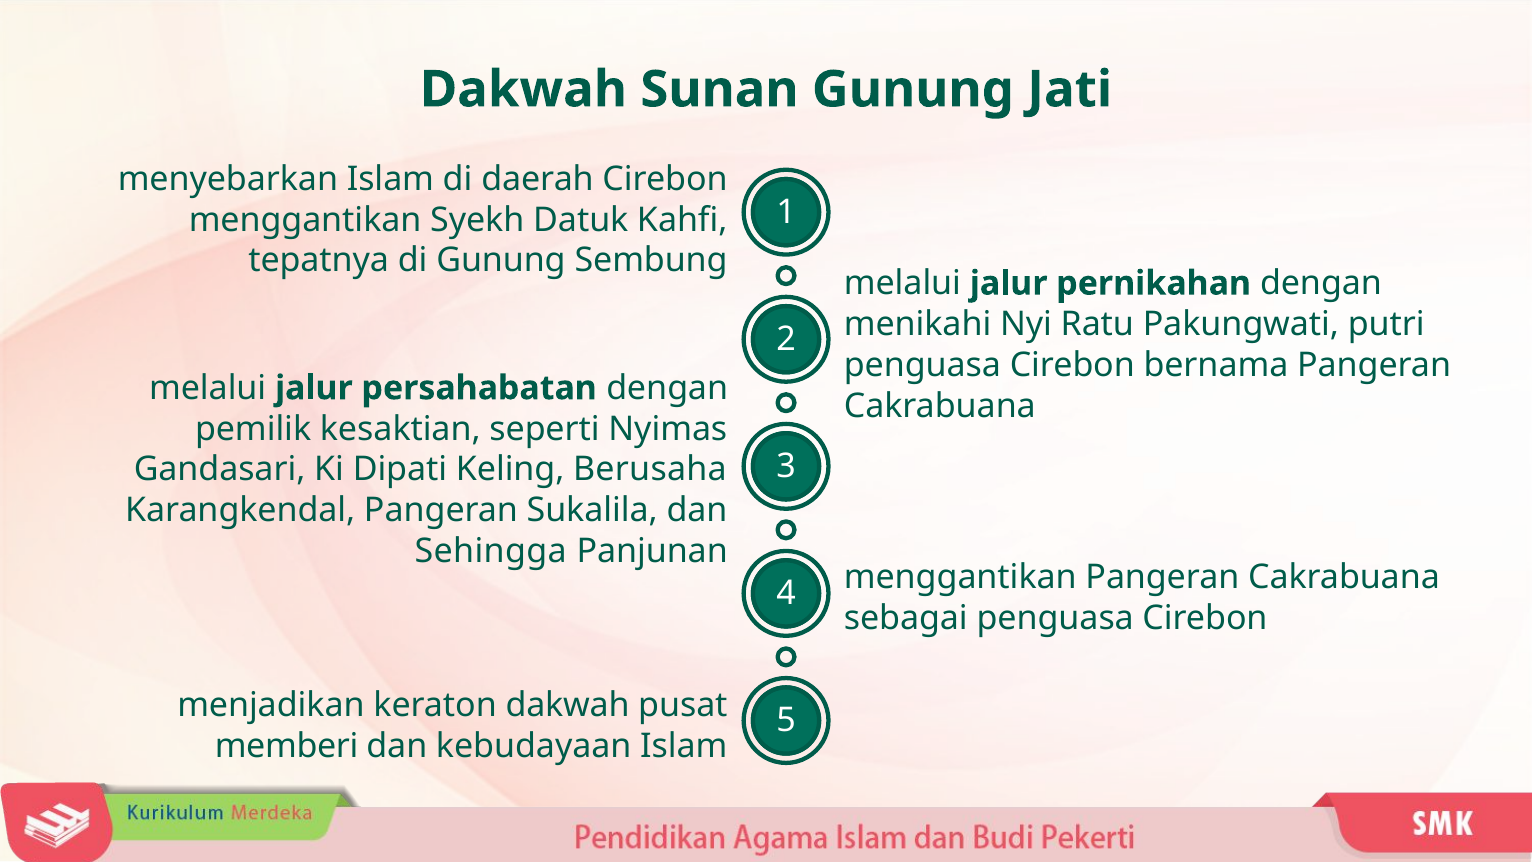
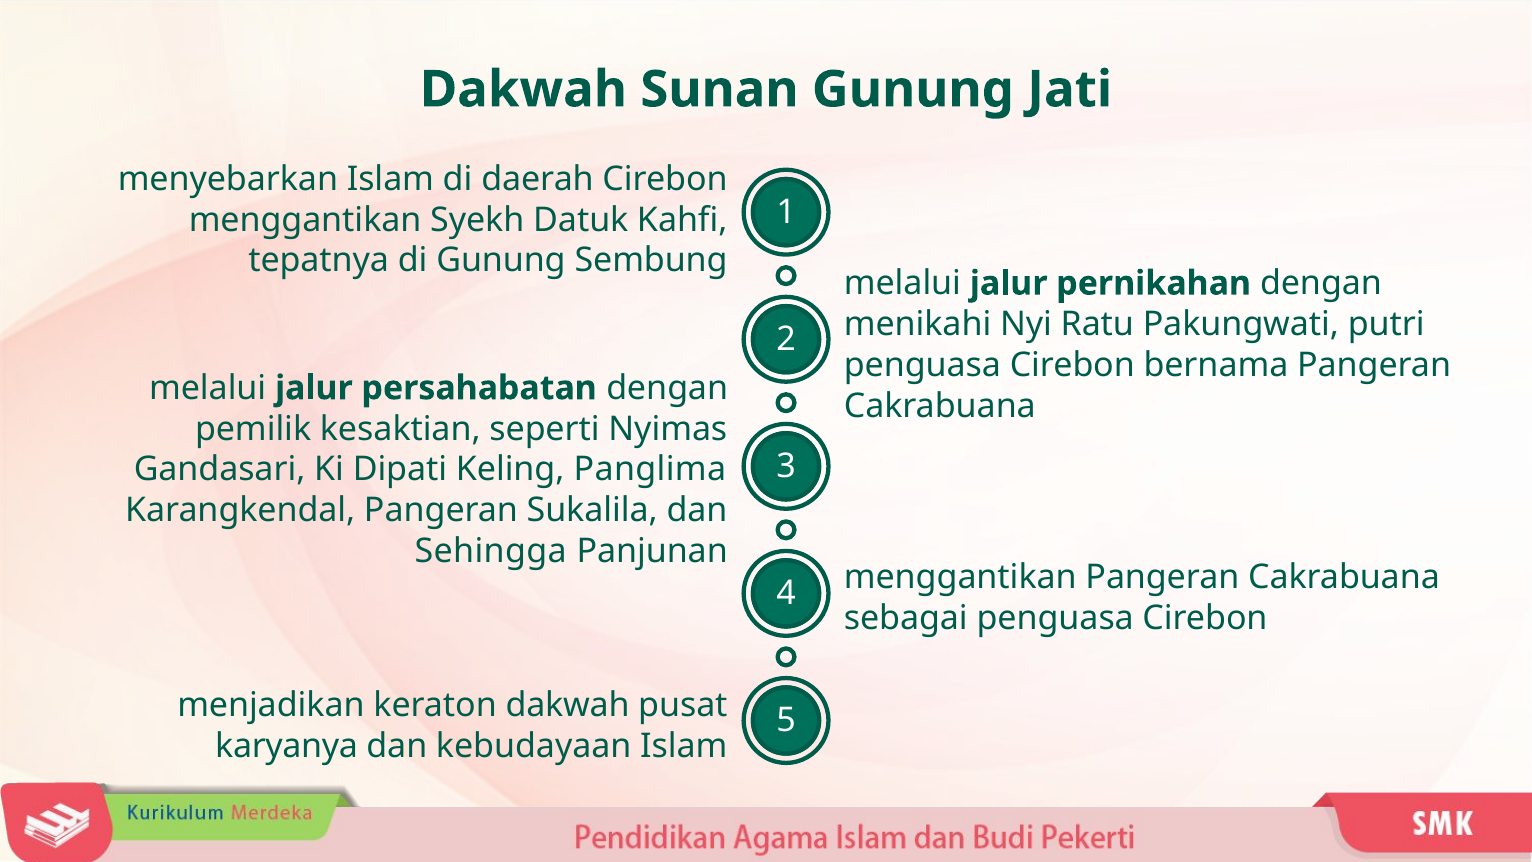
Berusaha: Berusaha -> Panglima (650, 470)
memberi: memberi -> karyanya (287, 746)
